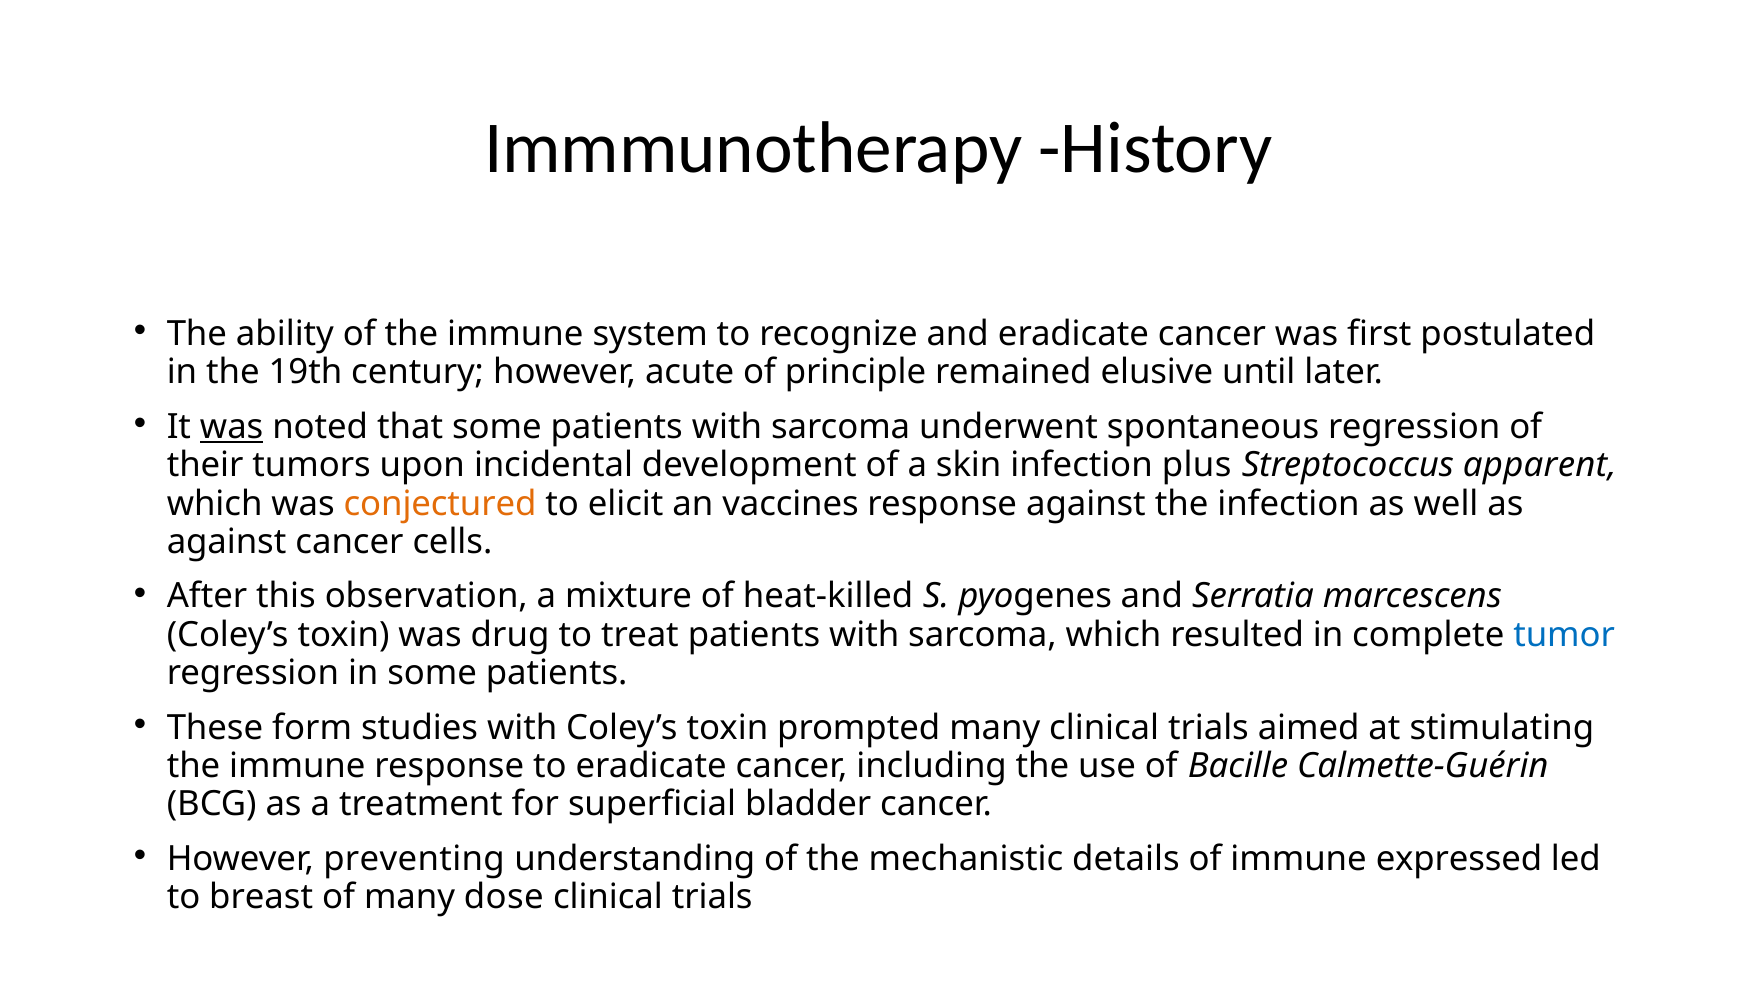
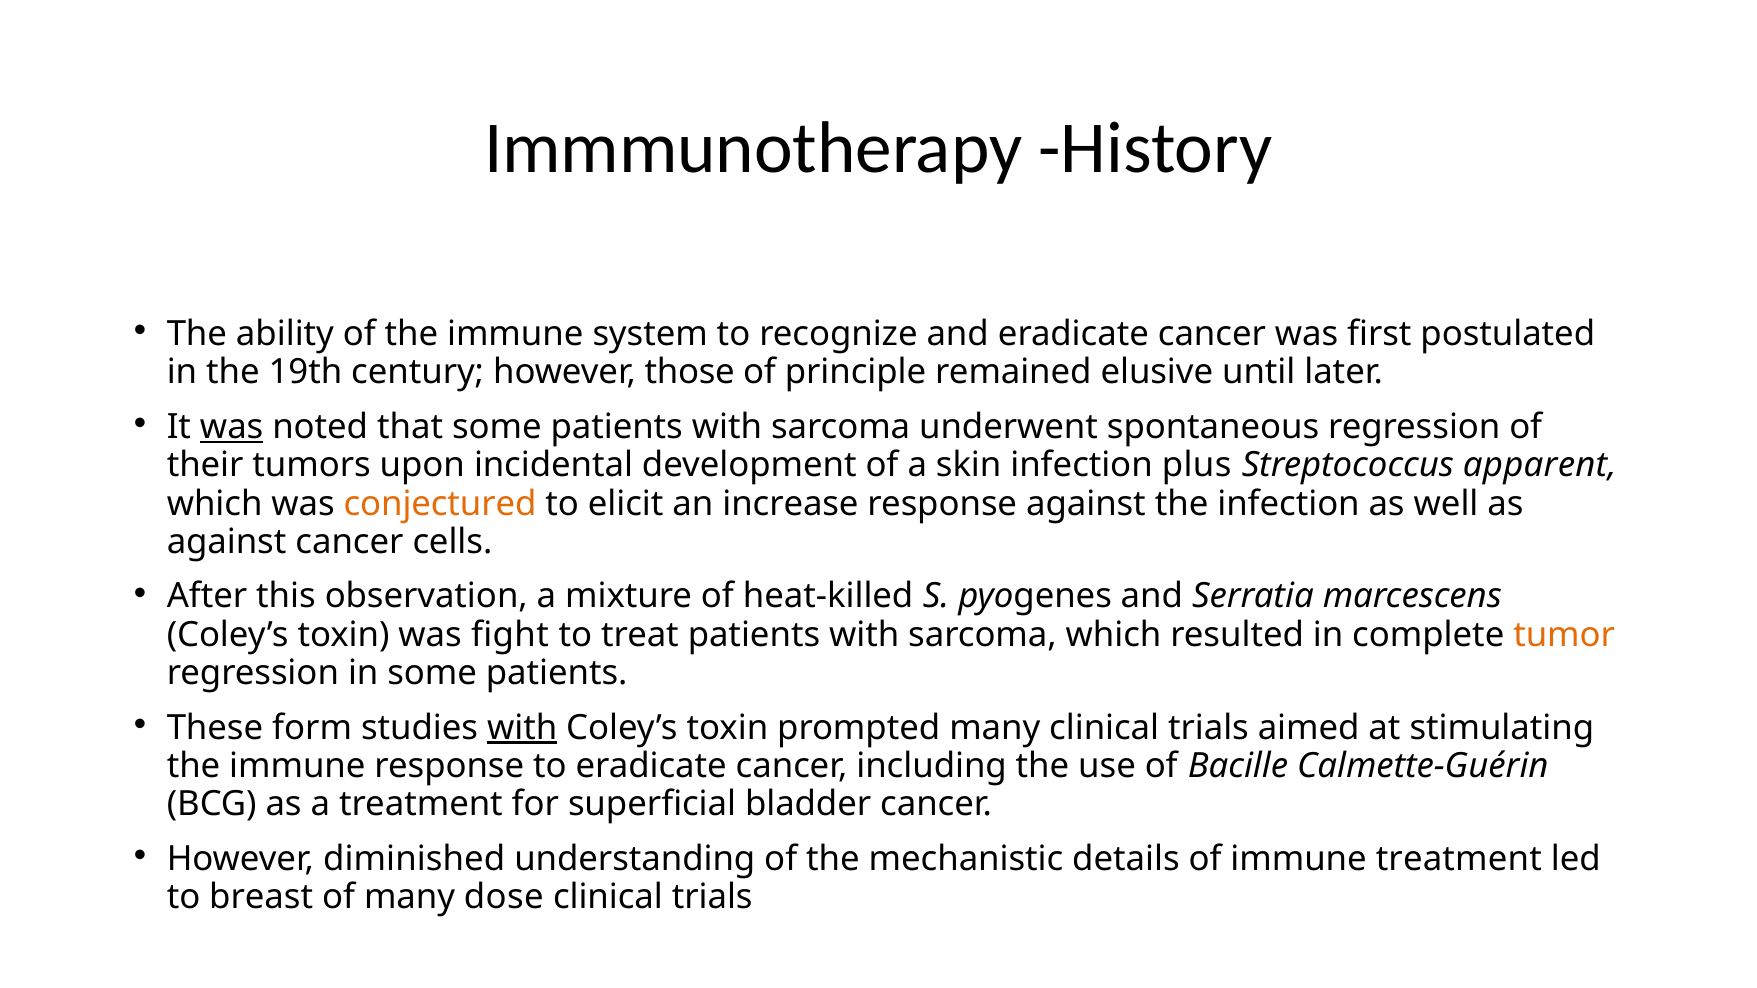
acute: acute -> those (690, 373)
vaccines: vaccines -> increase (791, 504)
drug: drug -> fight (510, 635)
tumor colour: blue -> orange (1564, 635)
with underline: none -> present (522, 728)
preventing: preventing -> diminished (414, 859)
immune expressed: expressed -> treatment (1459, 859)
